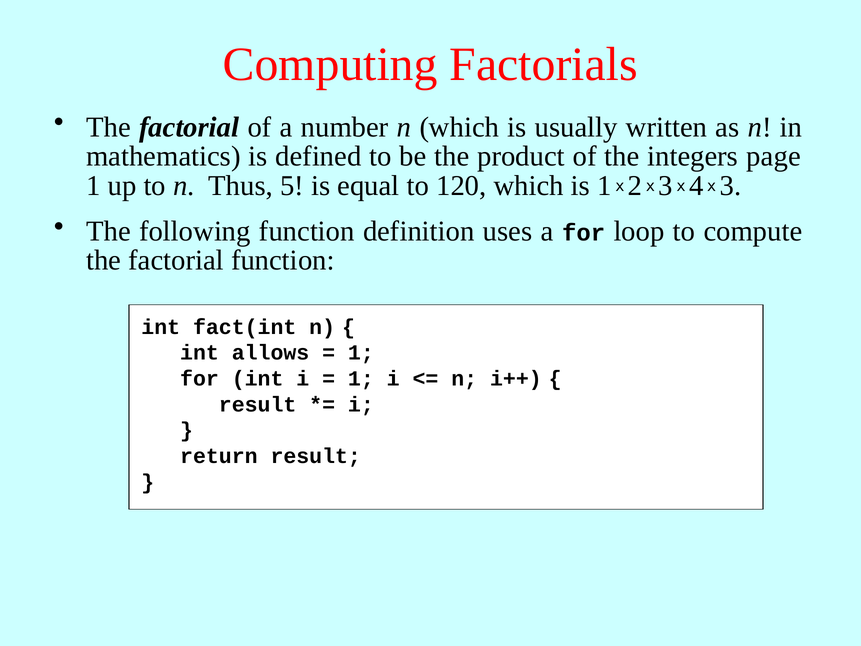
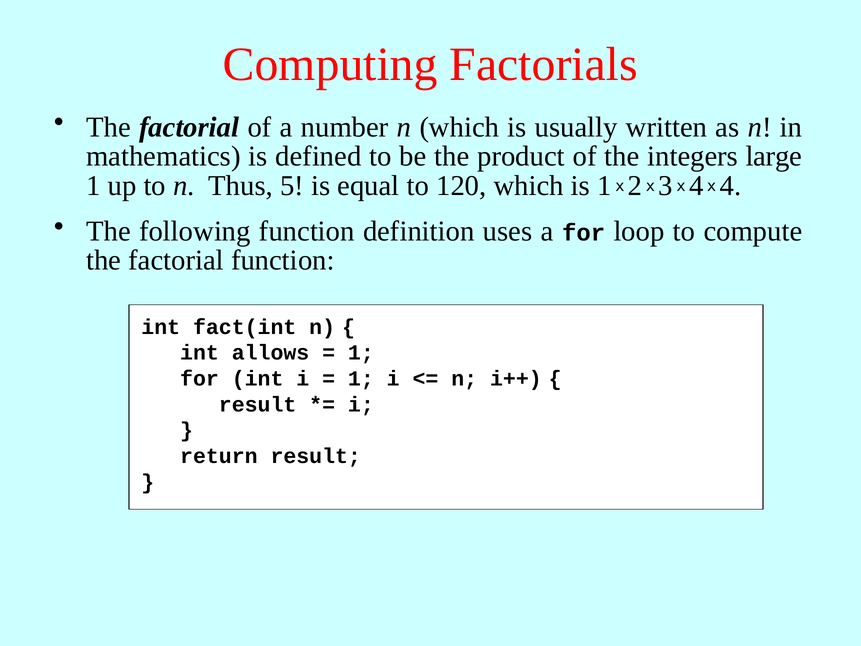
page: page -> large (774, 156)
4 x 3: 3 -> 4 (730, 186)
